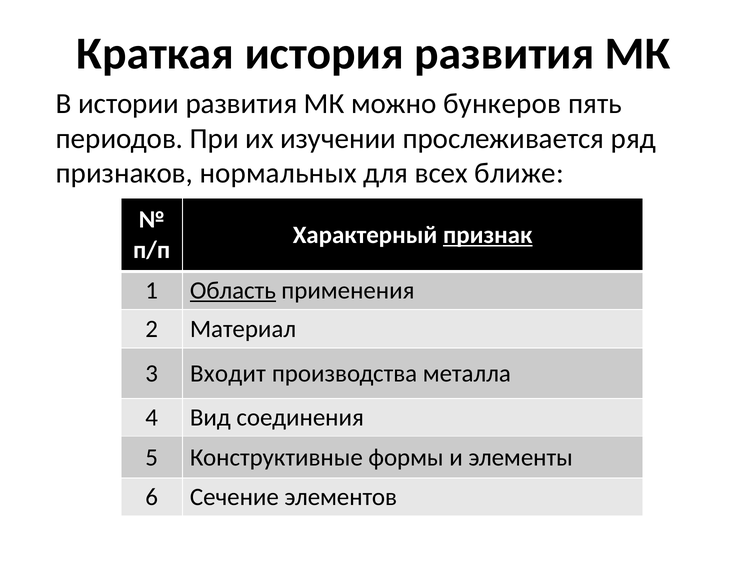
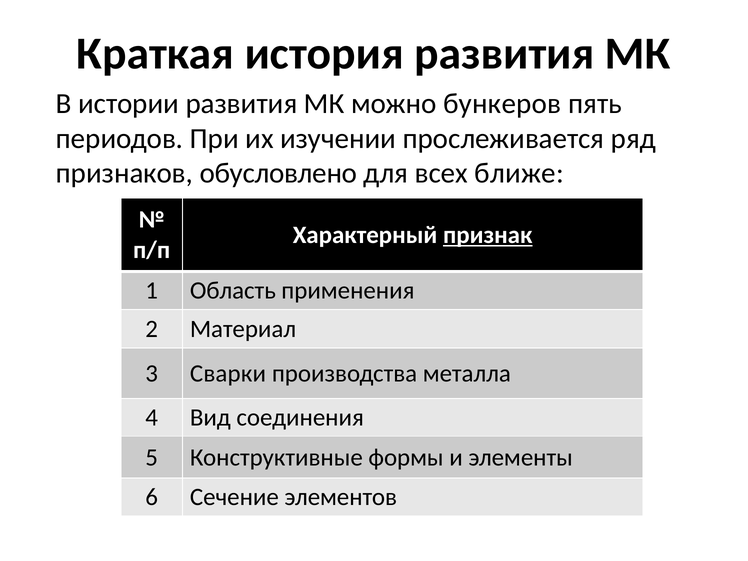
нормальных: нормальных -> обусловлено (278, 173)
Область underline: present -> none (233, 291)
Входит: Входит -> Сварки (228, 373)
